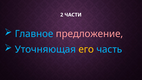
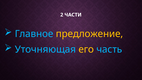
предложение colour: pink -> yellow (89, 34)
